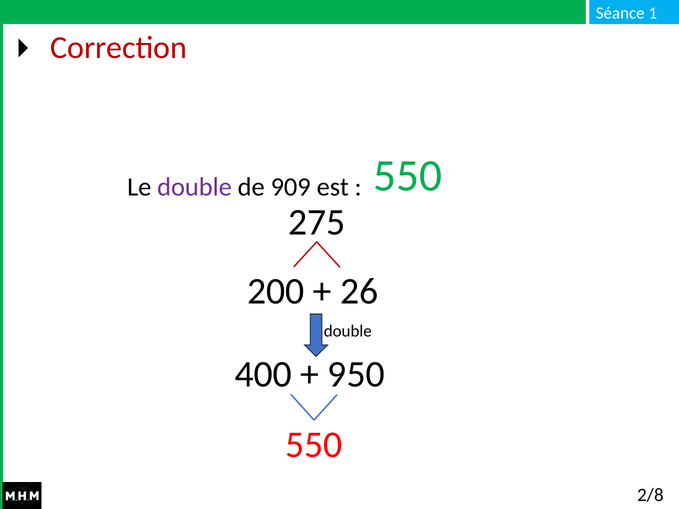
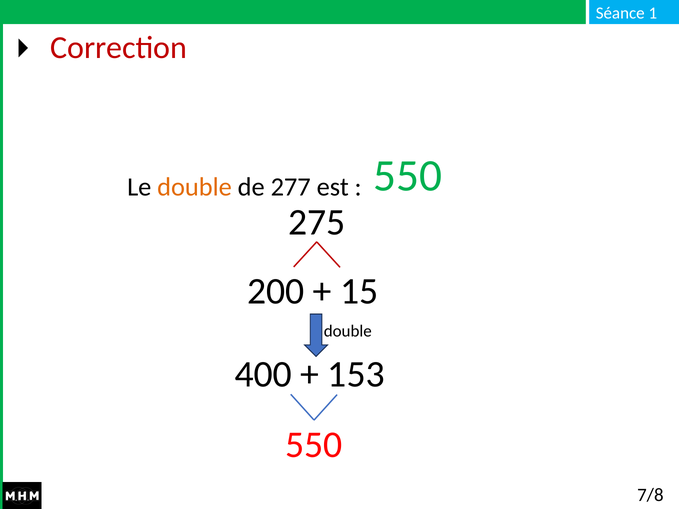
double colour: purple -> orange (195, 187)
909: 909 -> 277 (291, 187)
26: 26 -> 15 (359, 292)
950: 950 -> 153 (356, 375)
2/8: 2/8 -> 7/8 (650, 495)
